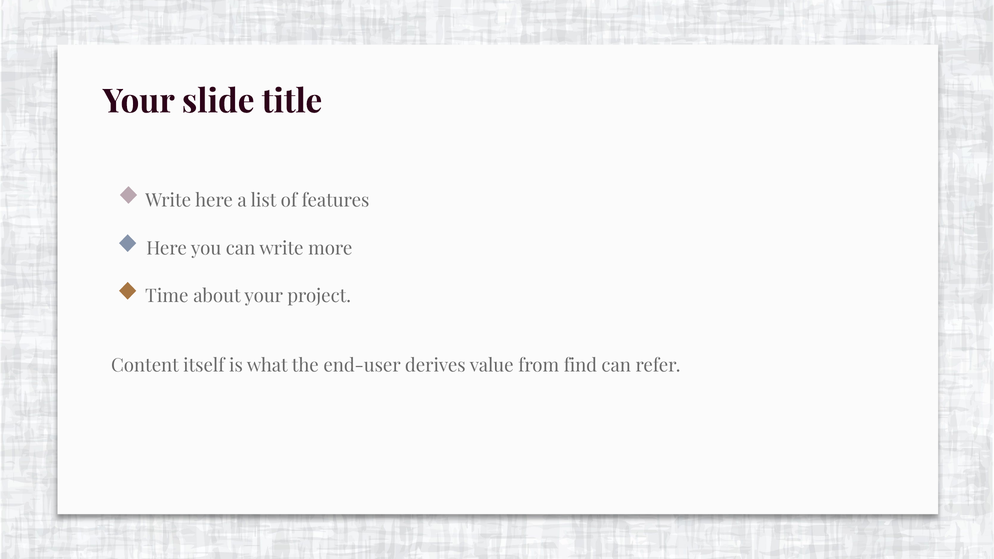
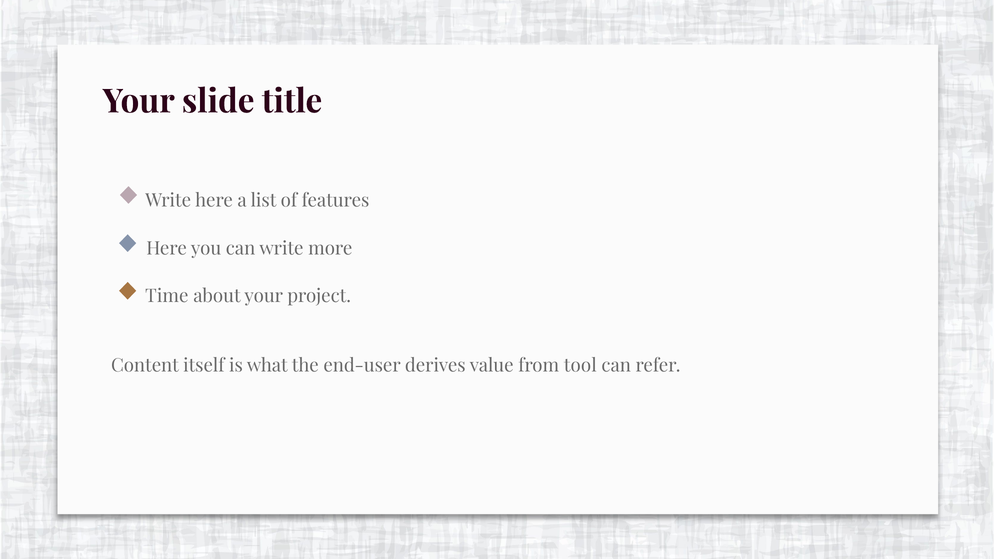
find: find -> tool (580, 366)
